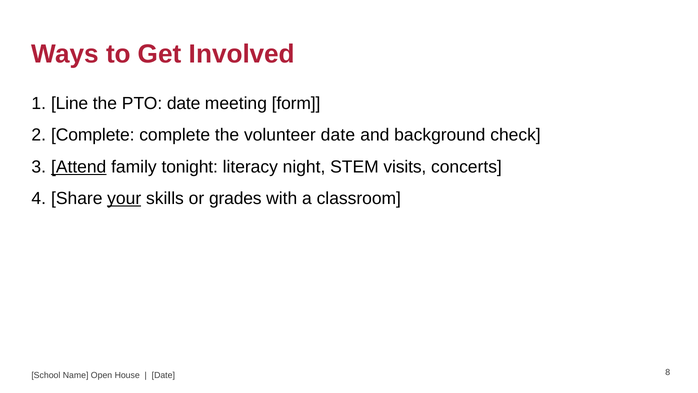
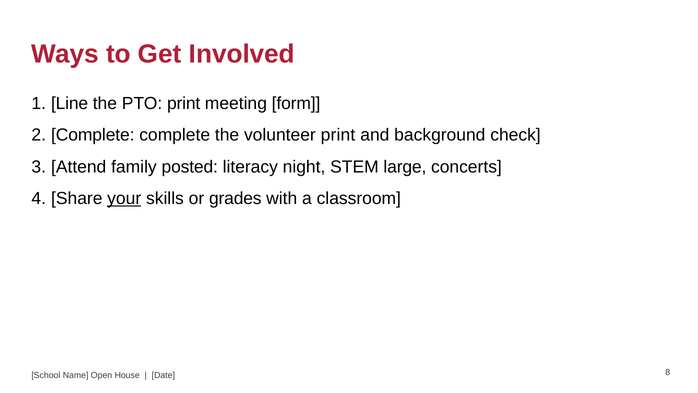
PTO date: date -> print (184, 103)
volunteer date: date -> print (338, 135)
Attend underline: present -> none (79, 167)
tonight: tonight -> posted (190, 167)
visits: visits -> large (405, 167)
